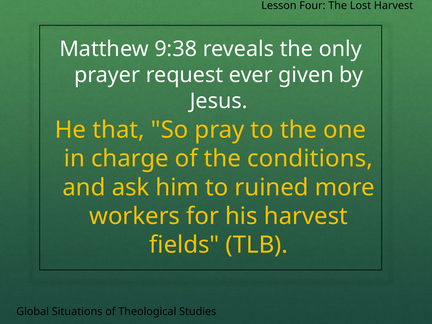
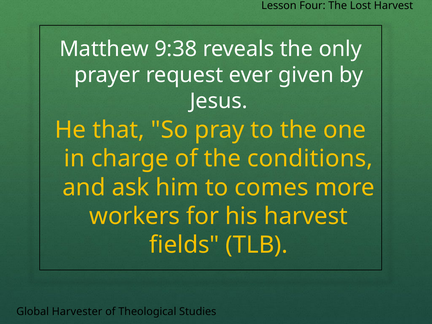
ruined: ruined -> comes (272, 187)
Situations: Situations -> Harvester (77, 312)
